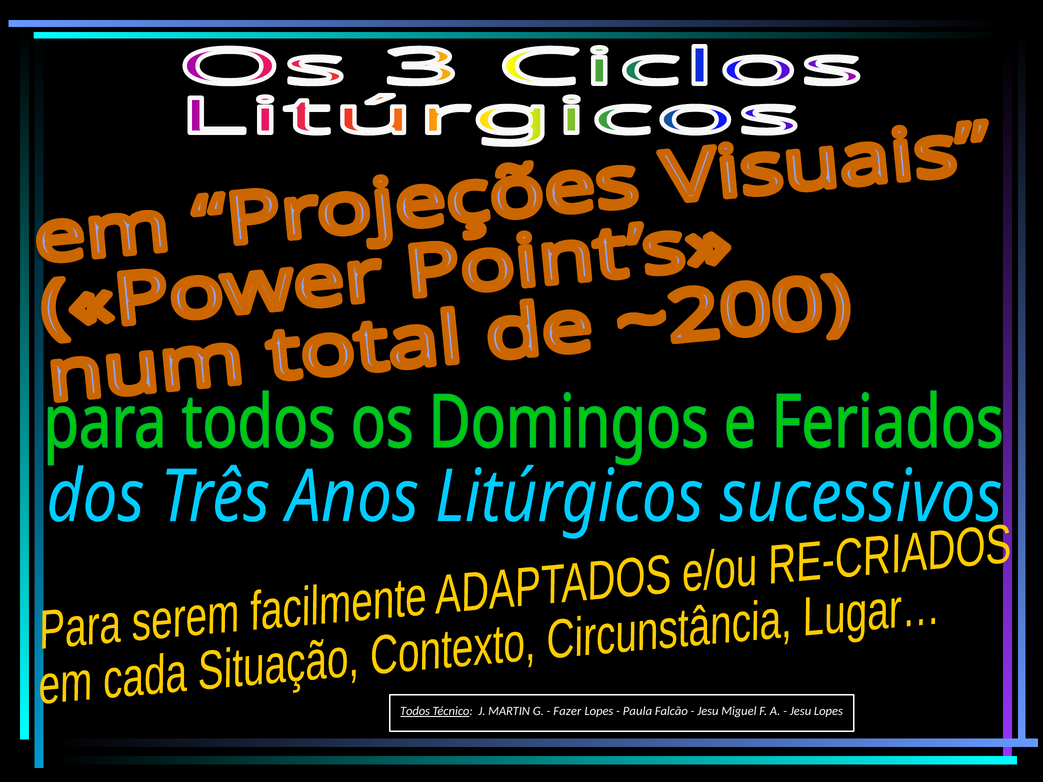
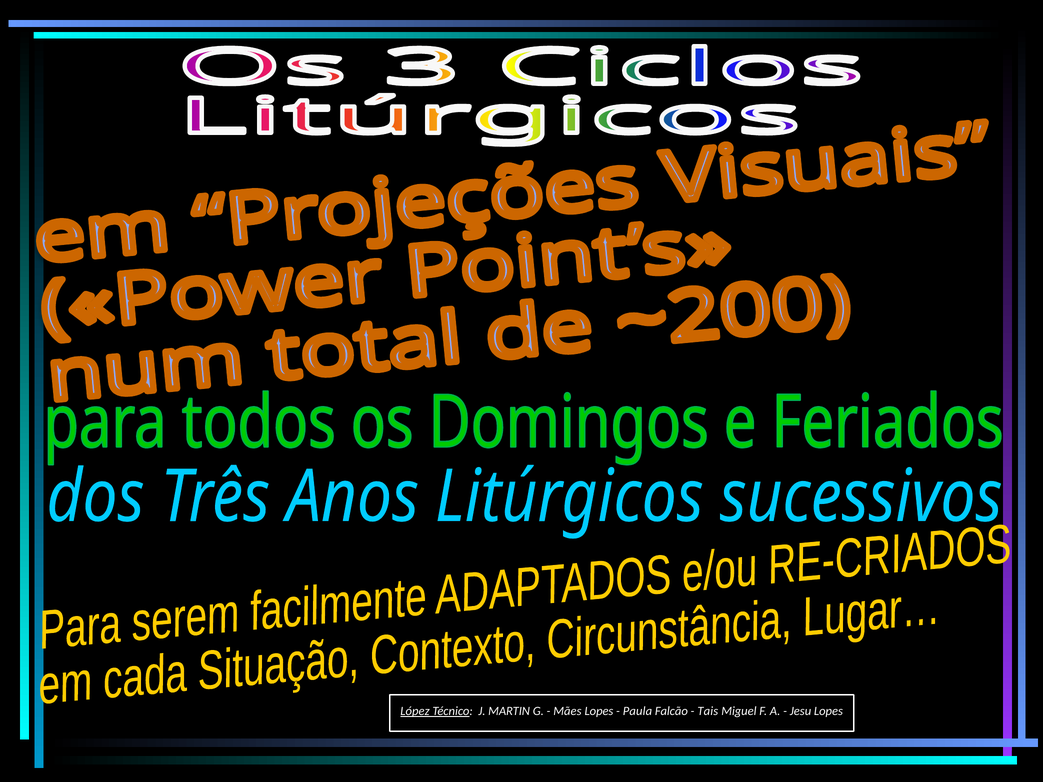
Todos: Todos -> López (415, 711)
Fazer: Fazer -> Mães (567, 711)
Jesu: Jesu -> Tais (708, 711)
